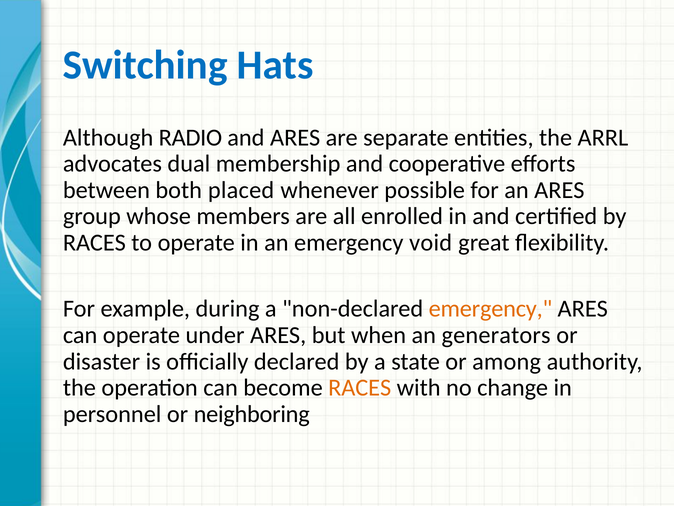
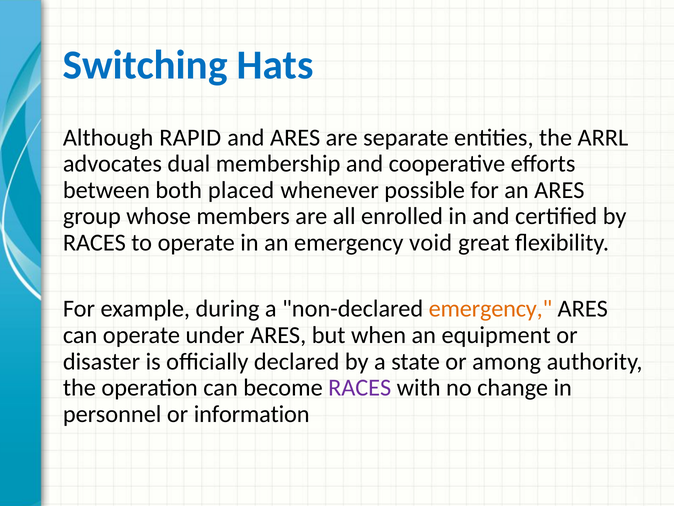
RADIO: RADIO -> RAPID (190, 137)
generators: generators -> equipment (496, 335)
RACES colour: orange -> purple (360, 387)
neighboring: neighboring -> information (252, 414)
